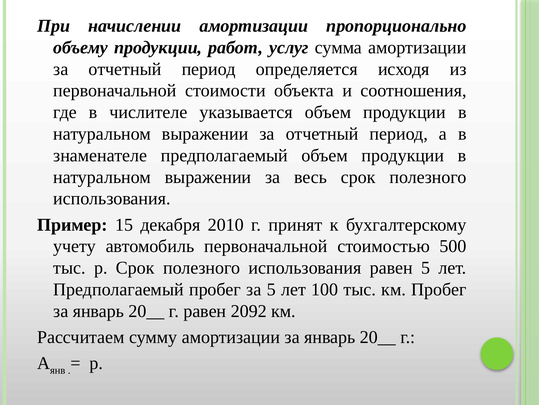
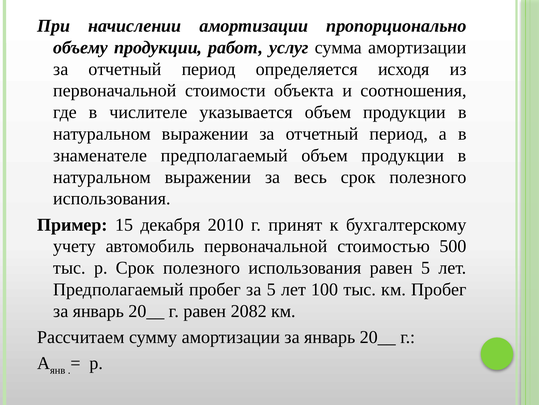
2092: 2092 -> 2082 (249, 311)
